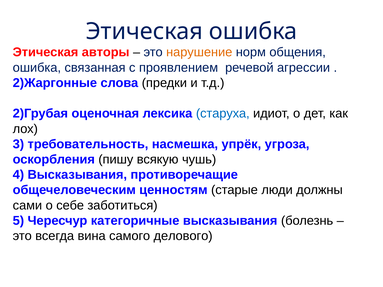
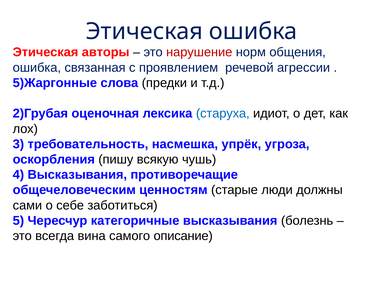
нарушение colour: orange -> red (199, 52)
2)Жаргонные: 2)Жаргонные -> 5)Жаргонные (55, 83)
делового: делового -> описание (183, 236)
